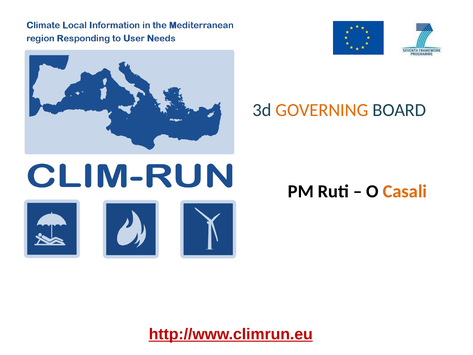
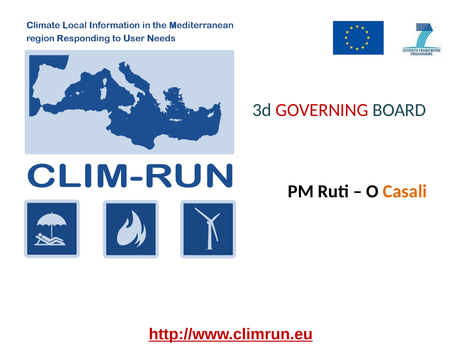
GOVERNING colour: orange -> red (322, 110)
